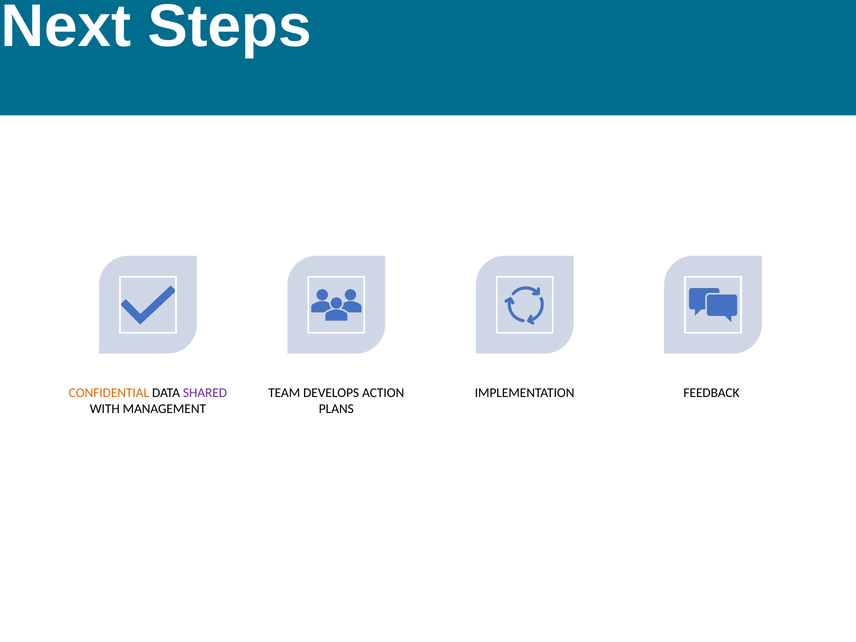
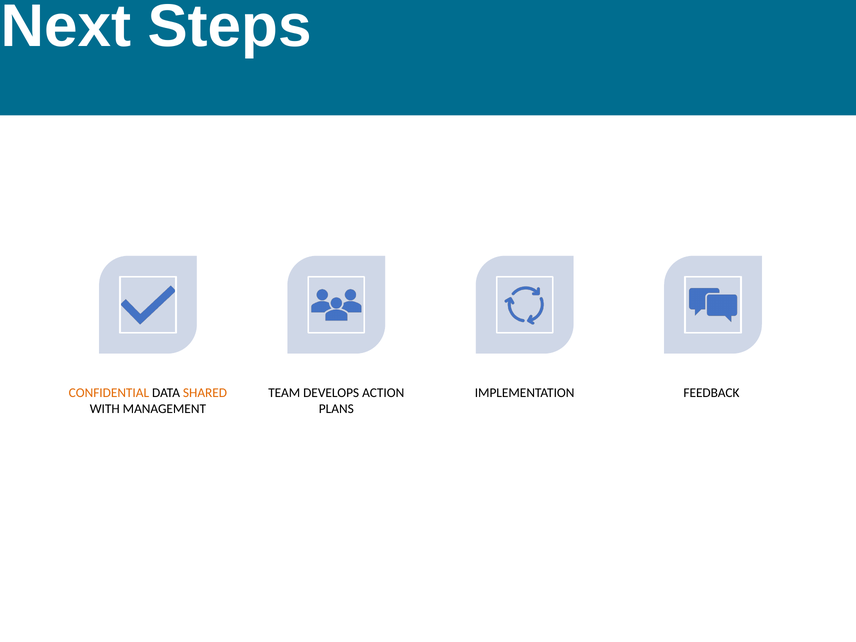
SHARED colour: purple -> orange (205, 393)
